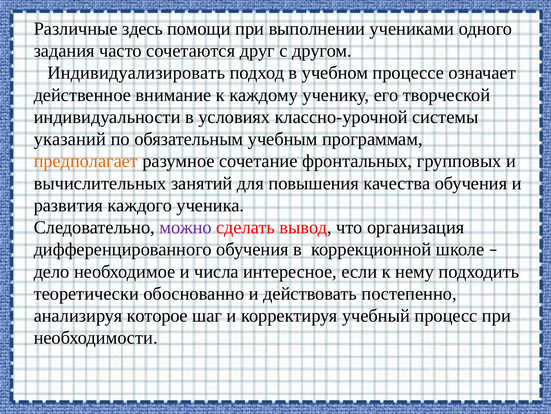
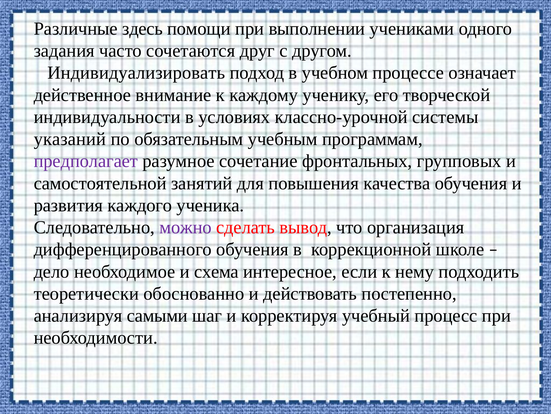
предполагает colour: orange -> purple (86, 161)
вычислительных: вычислительных -> самостоятельной (100, 183)
числа: числа -> схема (217, 271)
которое: которое -> самыми (157, 315)
